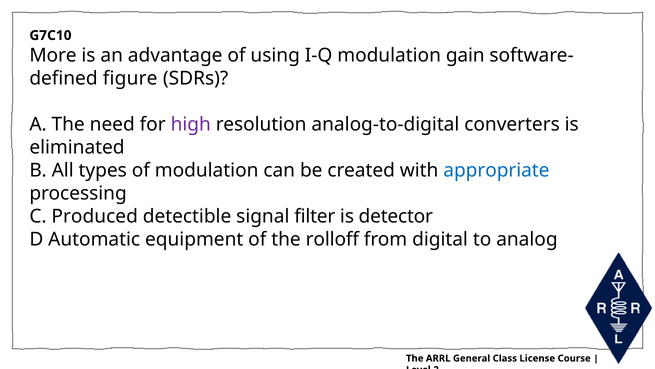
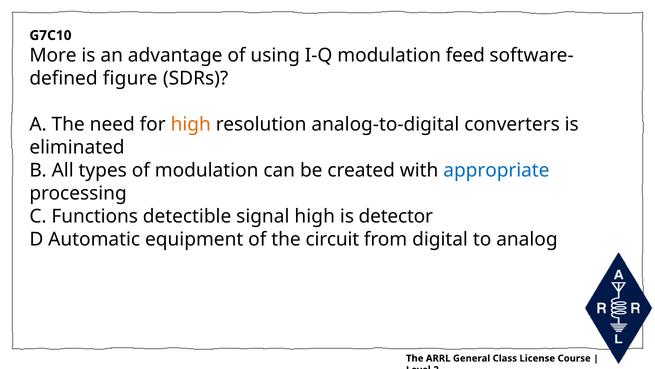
gain: gain -> feed (465, 55)
high colour: purple -> orange (191, 124)
Produced: Produced -> Functions (95, 216)
signal filter: filter -> high (315, 216)
rolloff: rolloff -> circuit (332, 239)
